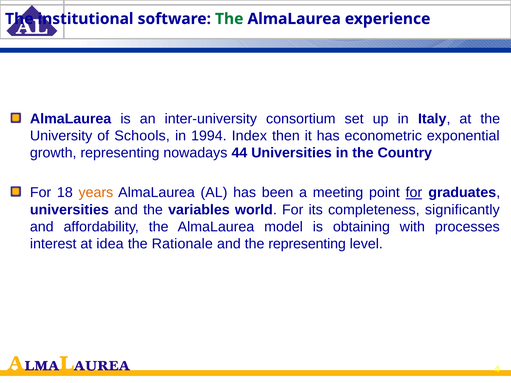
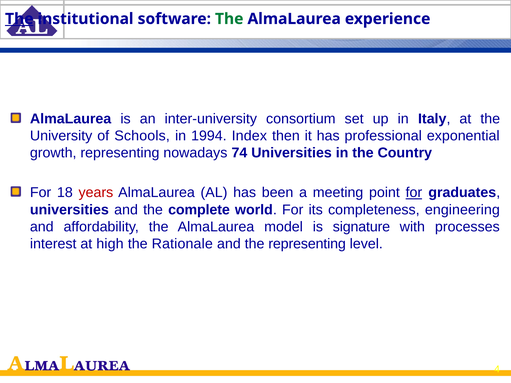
The underline: none -> present (19, 19)
econometric: econometric -> professional (383, 136)
44: 44 -> 74 (239, 153)
years colour: orange -> red (96, 193)
variables: variables -> complete (199, 210)
significantly: significantly -> engineering (462, 210)
obtaining: obtaining -> signature (361, 227)
idea: idea -> high (110, 244)
